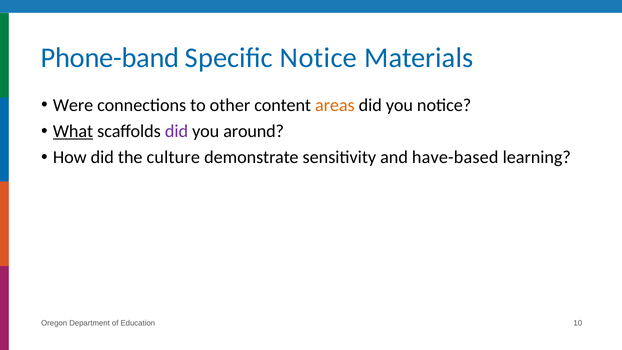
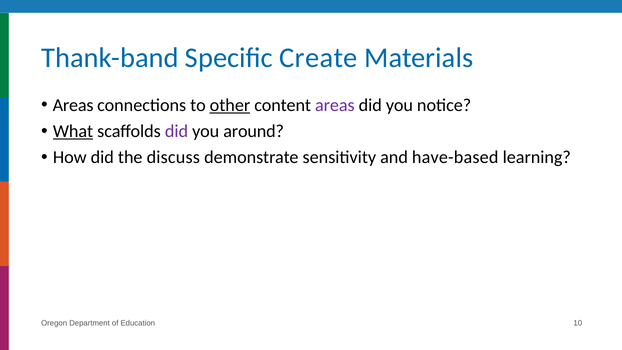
Phone-band: Phone-band -> Thank-band (110, 58)
Specific Notice: Notice -> Create (318, 58)
Were: Were -> Areas (73, 105)
other underline: none -> present (230, 105)
areas colour: orange -> purple (335, 105)
culture: culture -> discuss (173, 157)
